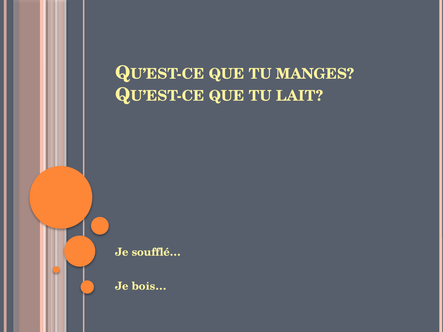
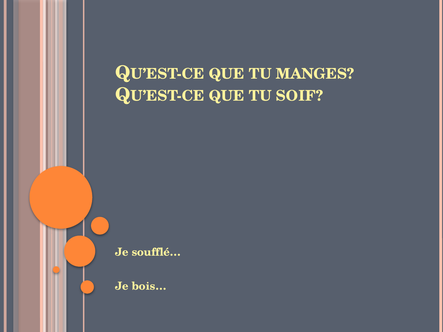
LAIT: LAIT -> SOIF (300, 96)
